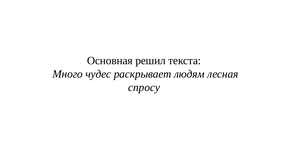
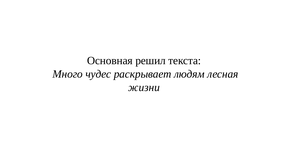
спросу: спросу -> жизни (144, 87)
